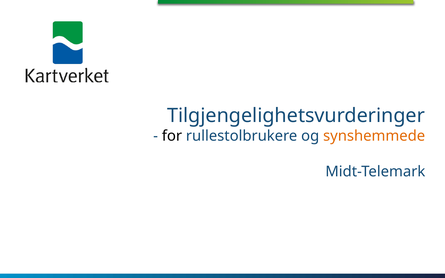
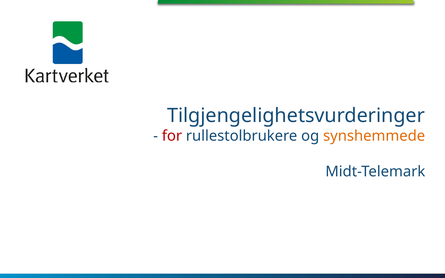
for colour: black -> red (172, 136)
